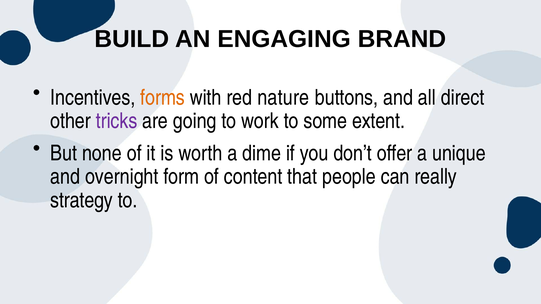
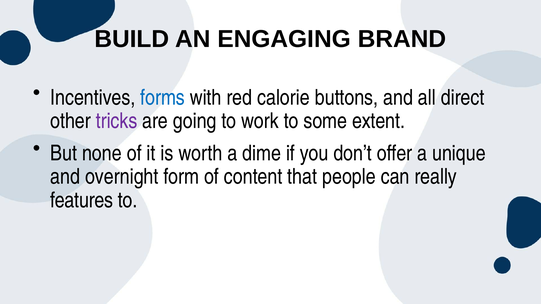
forms colour: orange -> blue (163, 98)
nature: nature -> calorie (283, 98)
strategy: strategy -> features (82, 201)
